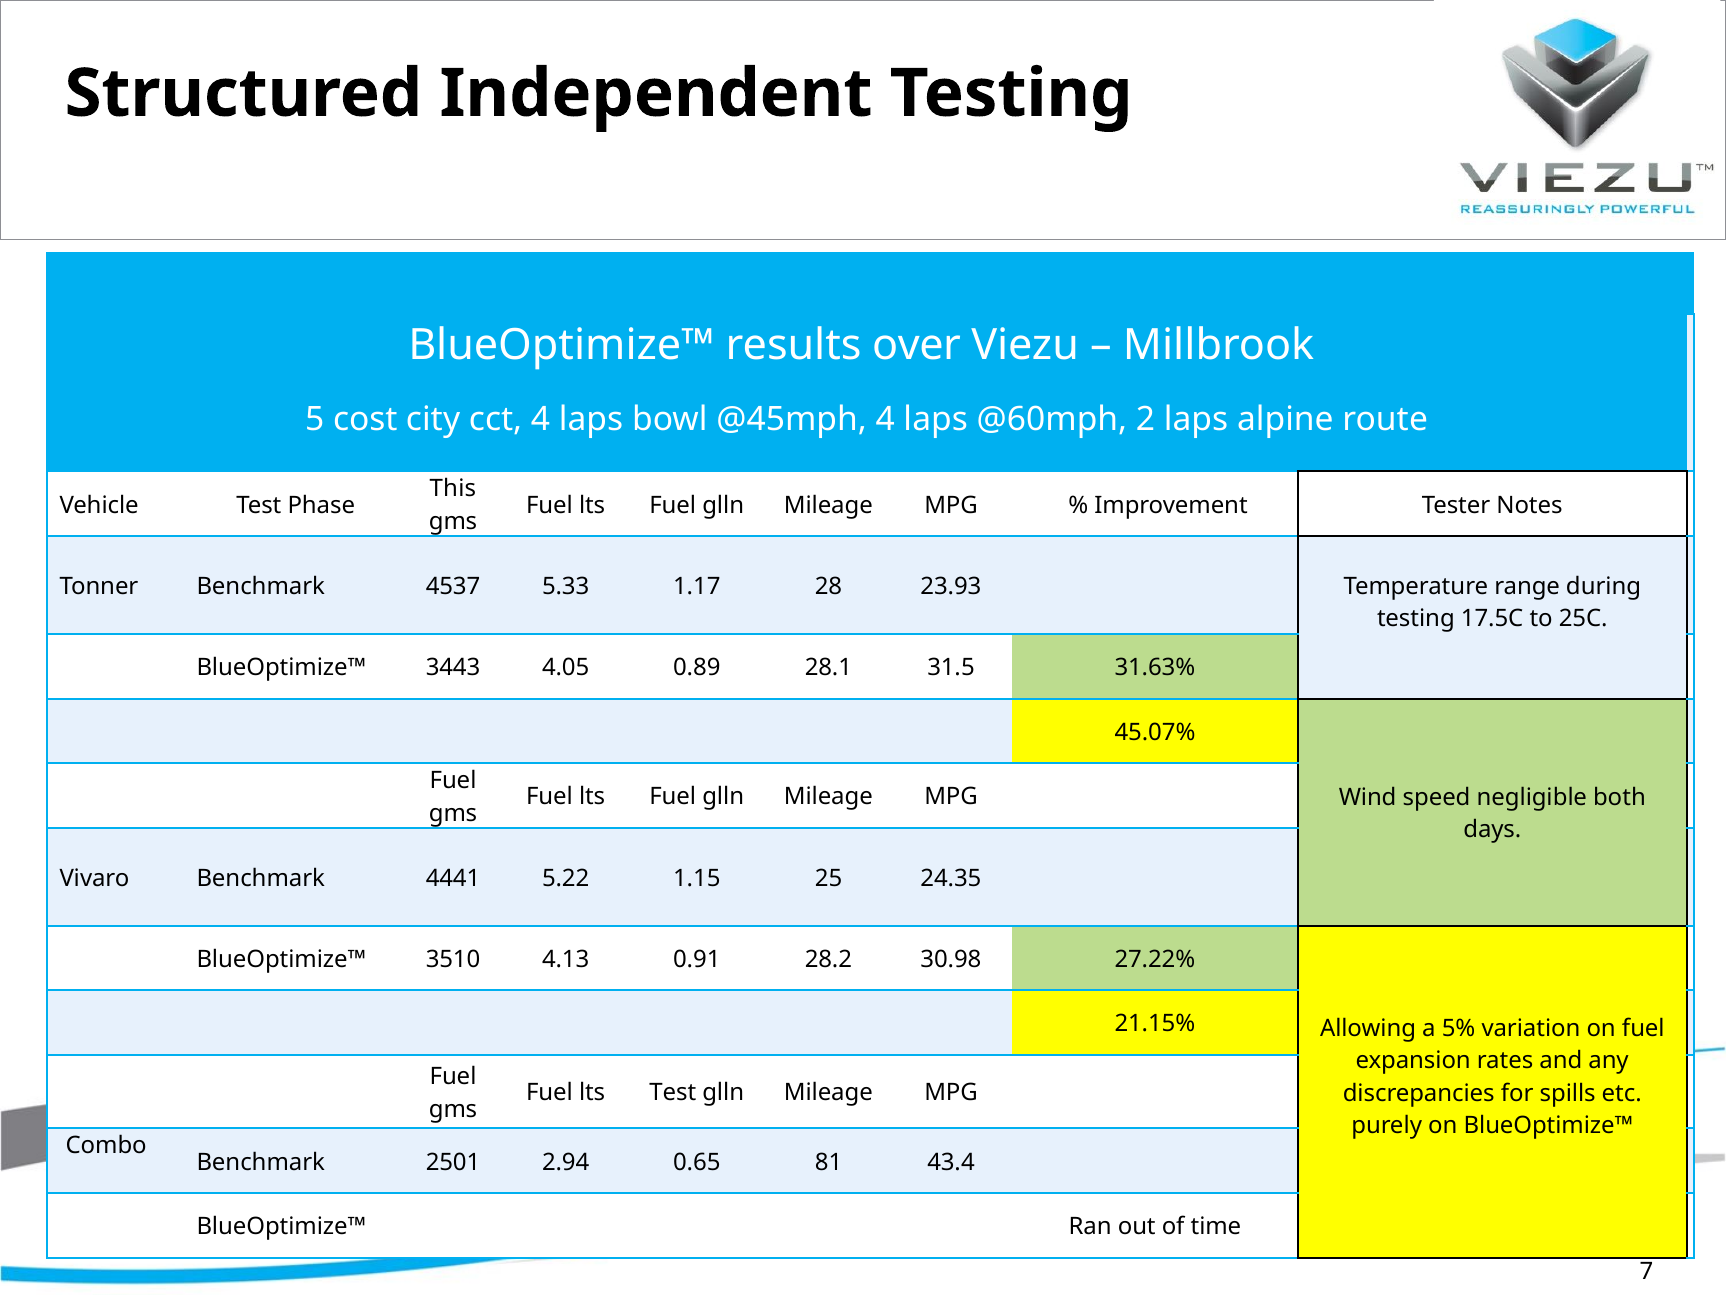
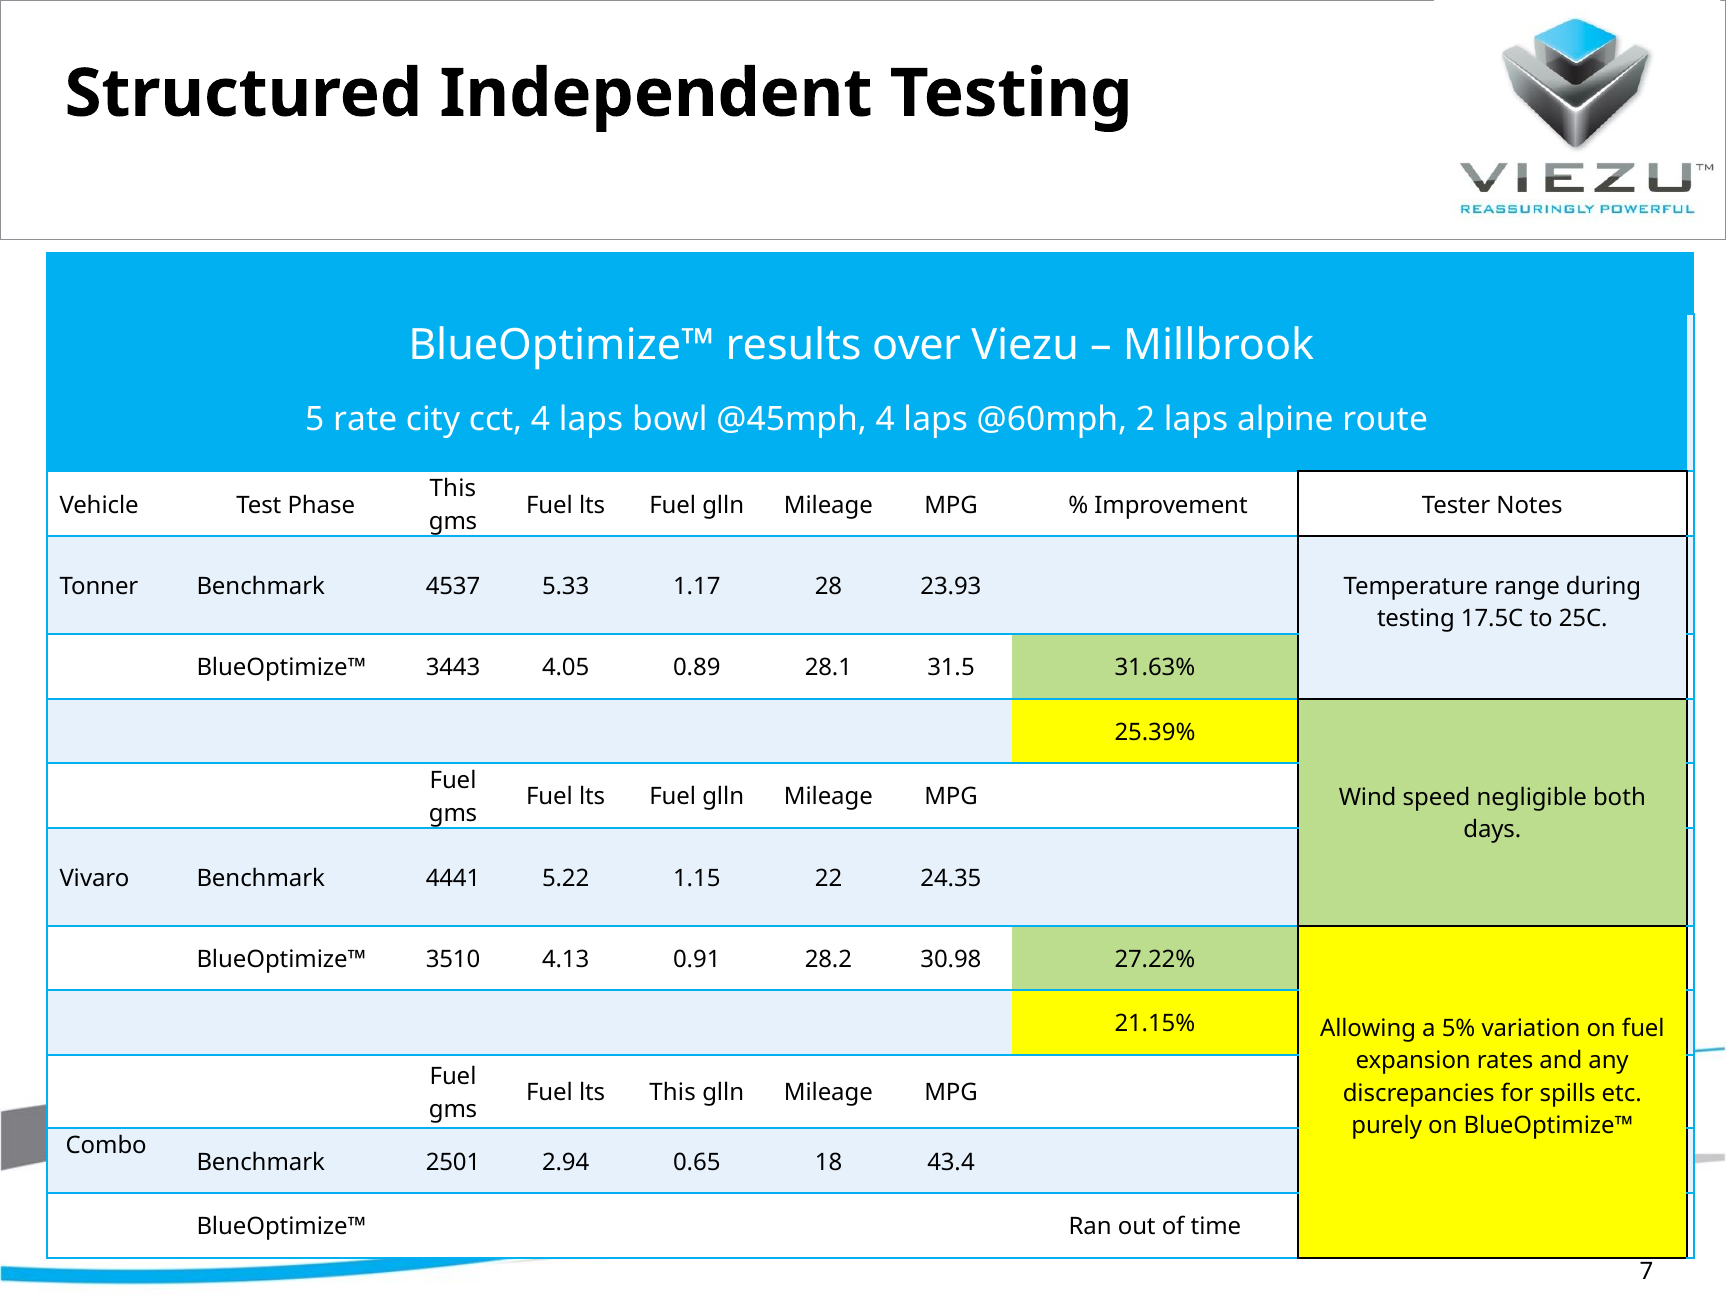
cost: cost -> rate (365, 419)
45.07%: 45.07% -> 25.39% (1155, 732)
25: 25 -> 22 (829, 878)
lts Test: Test -> This (673, 1092)
81: 81 -> 18 (829, 1162)
